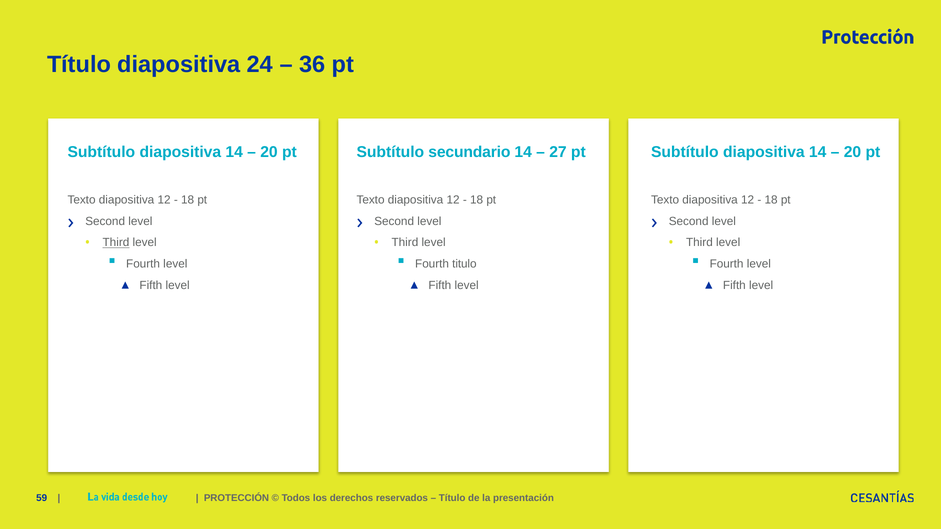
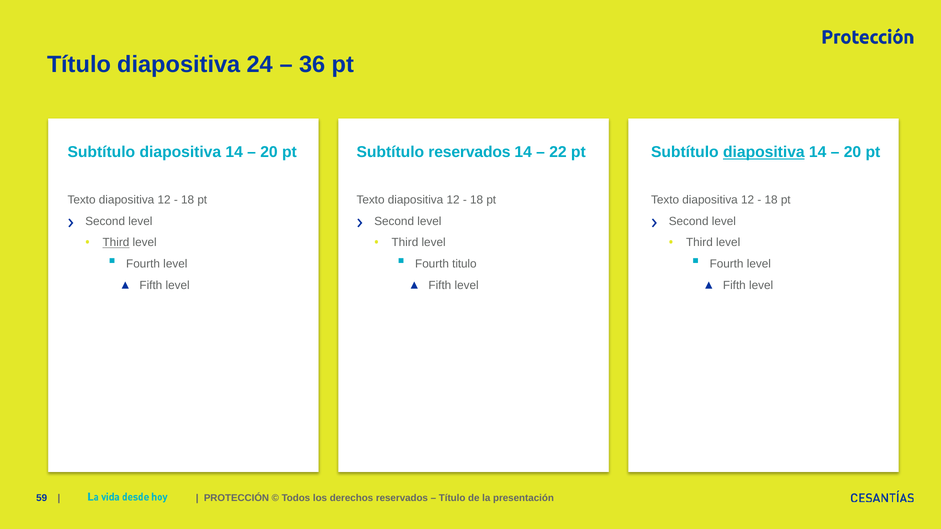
Subtítulo secundario: secundario -> reservados (469, 152)
27: 27 -> 22 (558, 152)
diapositiva underline: none -> present (764, 152)
